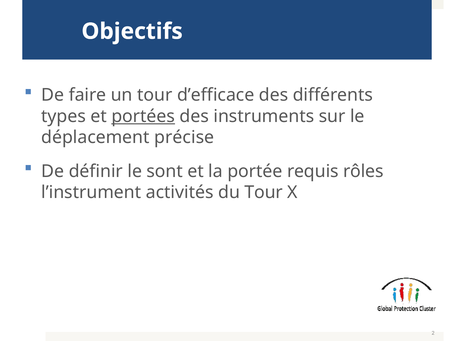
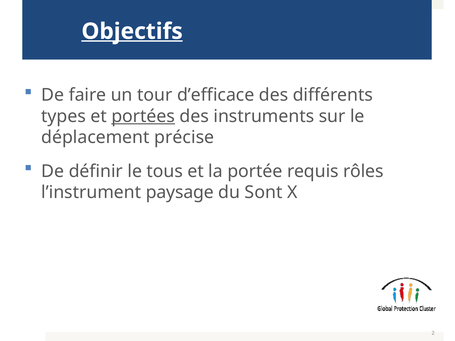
Objectifs underline: none -> present (132, 31)
sont: sont -> tous (165, 171)
activités: activités -> paysage (180, 193)
du Tour: Tour -> Sont (264, 193)
